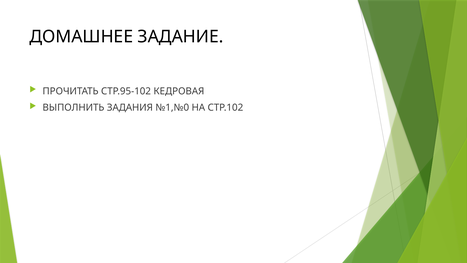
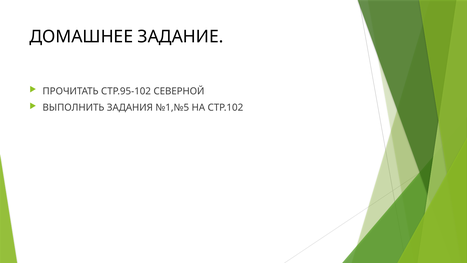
КЕДРОВАЯ: КЕДРОВАЯ -> СЕВЕРНОЙ (179, 91)
№1,№0: №1,№0 -> №1,№5 (172, 108)
